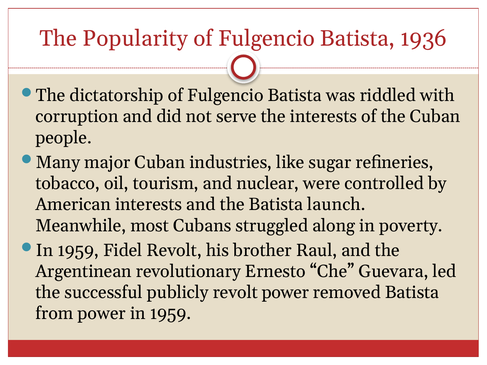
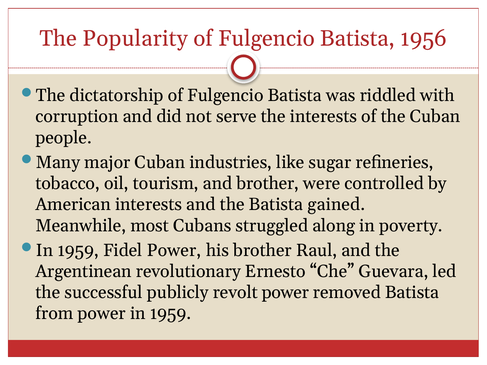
1936: 1936 -> 1956 (424, 38)
and nuclear: nuclear -> brother (268, 184)
launch: launch -> gained (336, 205)
Fidel Revolt: Revolt -> Power (174, 250)
